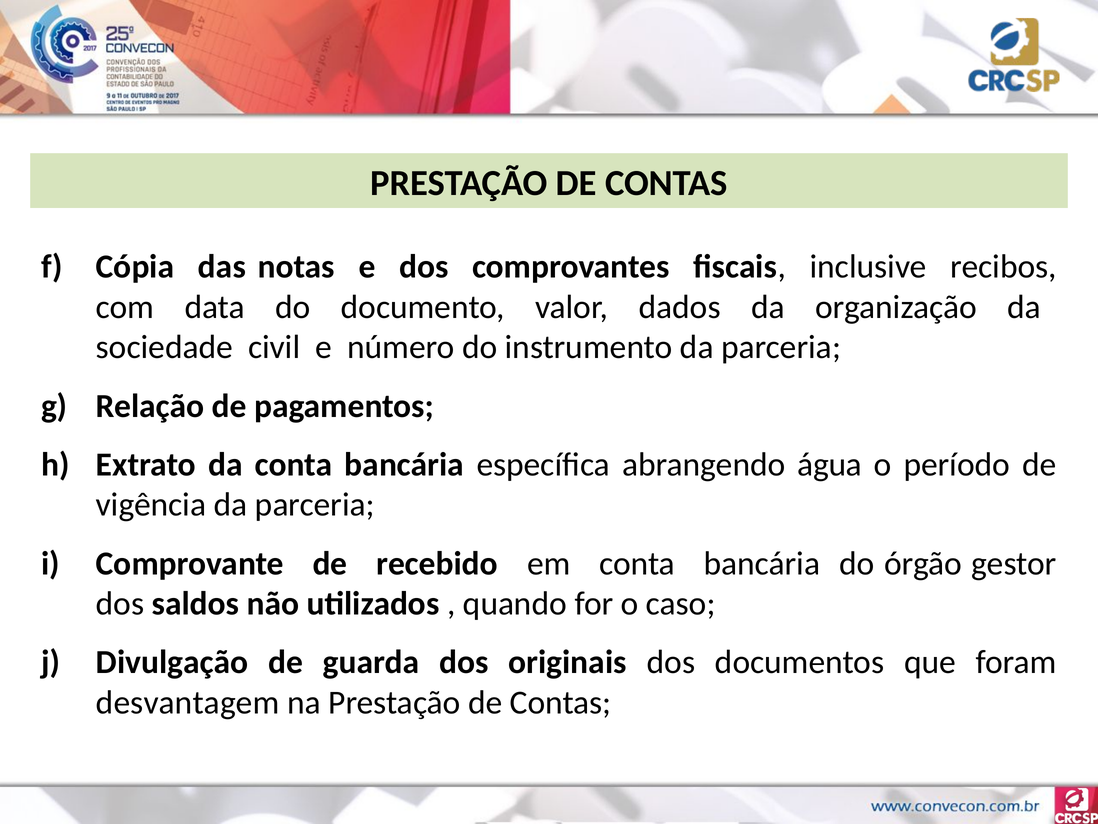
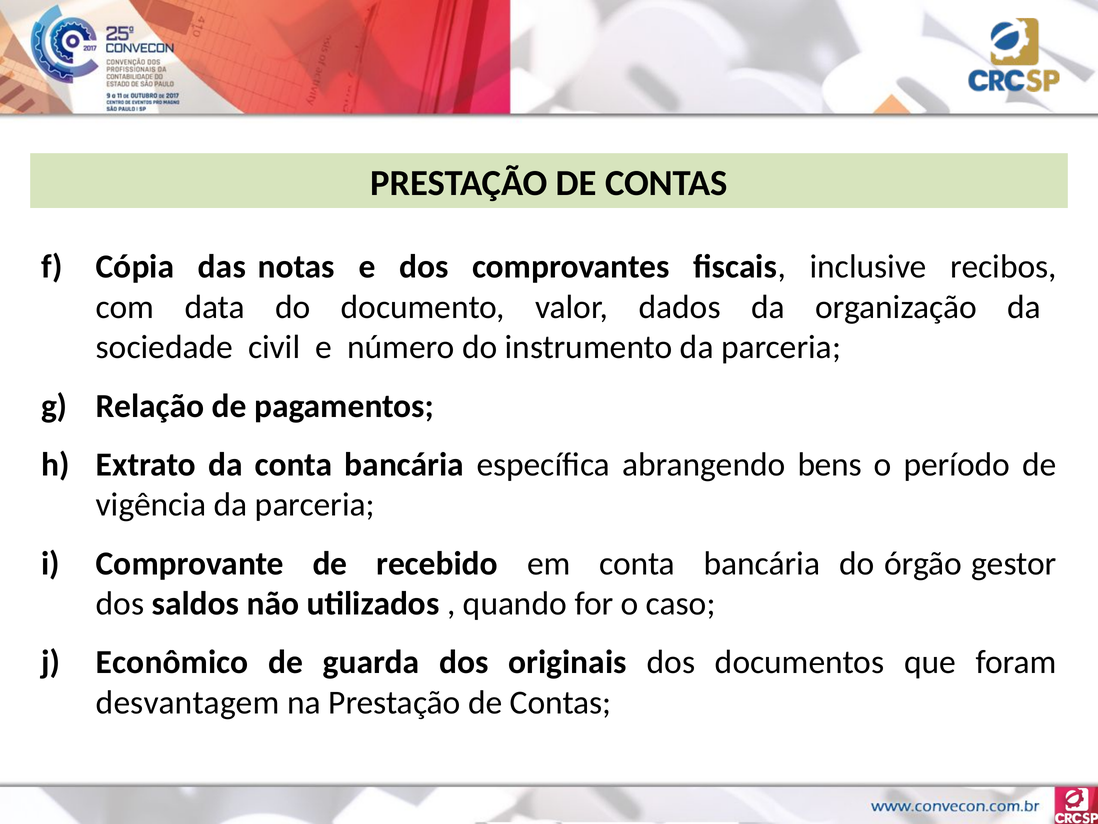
água: água -> bens (830, 464)
Divulgação: Divulgação -> Econômico (172, 662)
